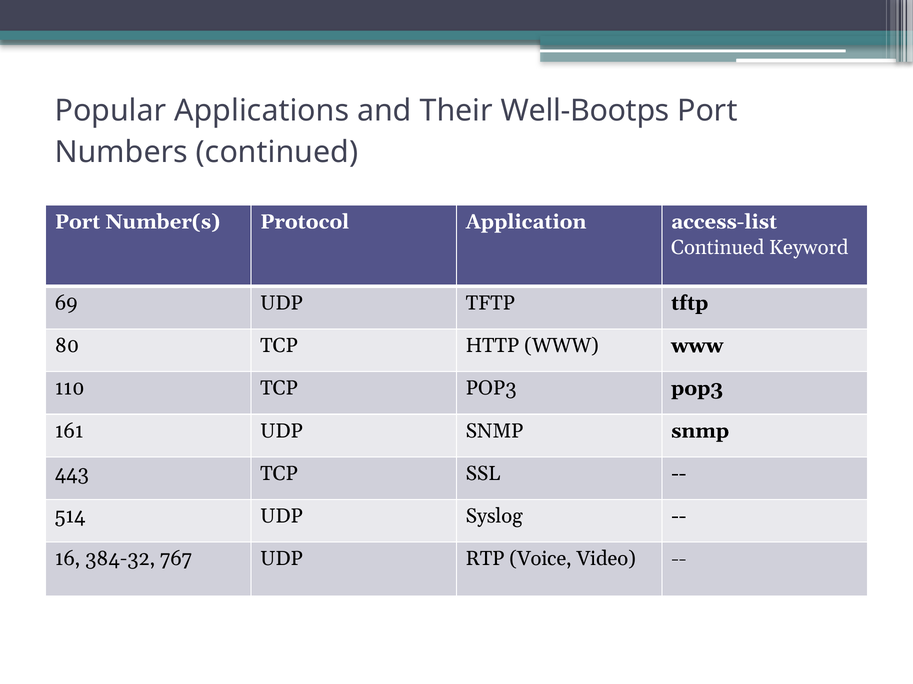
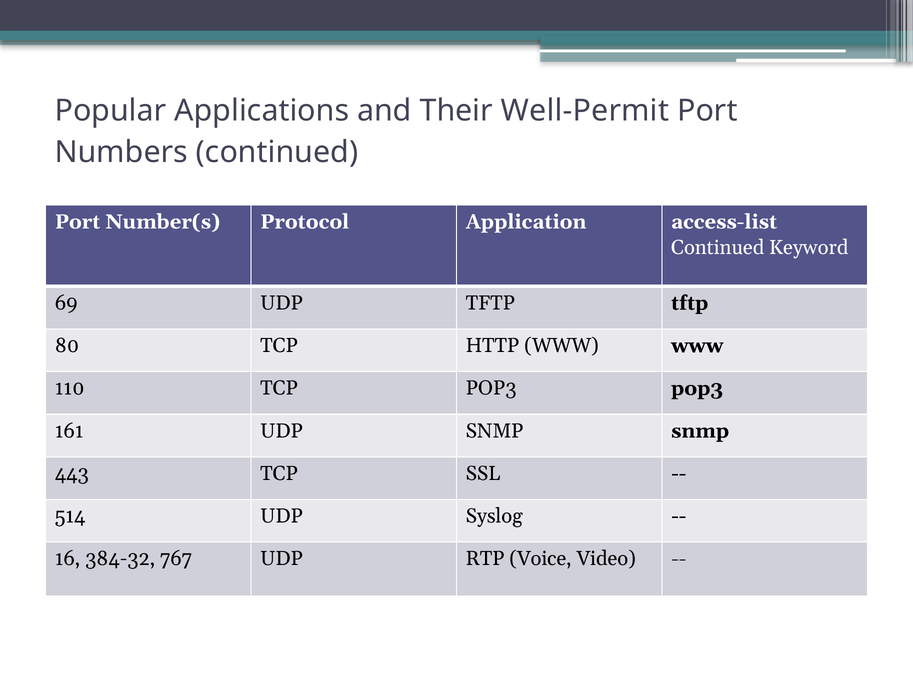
Well-Bootps: Well-Bootps -> Well-Permit (585, 111)
